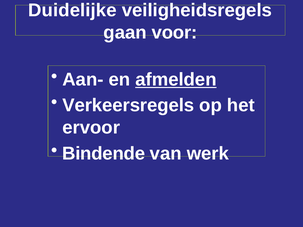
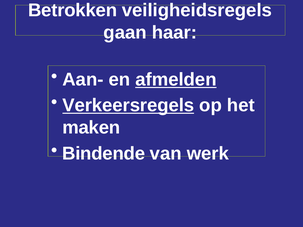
Duidelijke: Duidelijke -> Betrokken (73, 10)
voor: voor -> haar (174, 33)
Verkeersregels underline: none -> present (128, 105)
ervoor: ervoor -> maken (91, 128)
